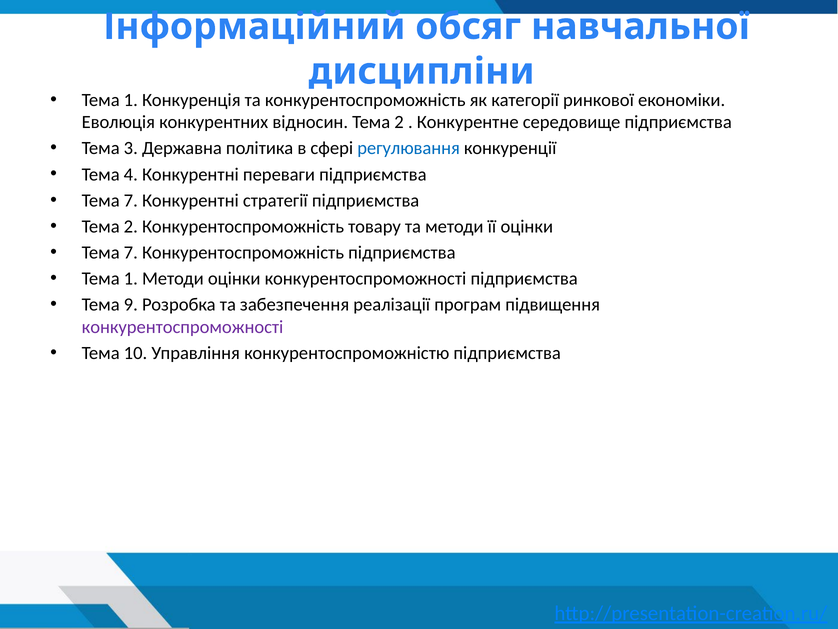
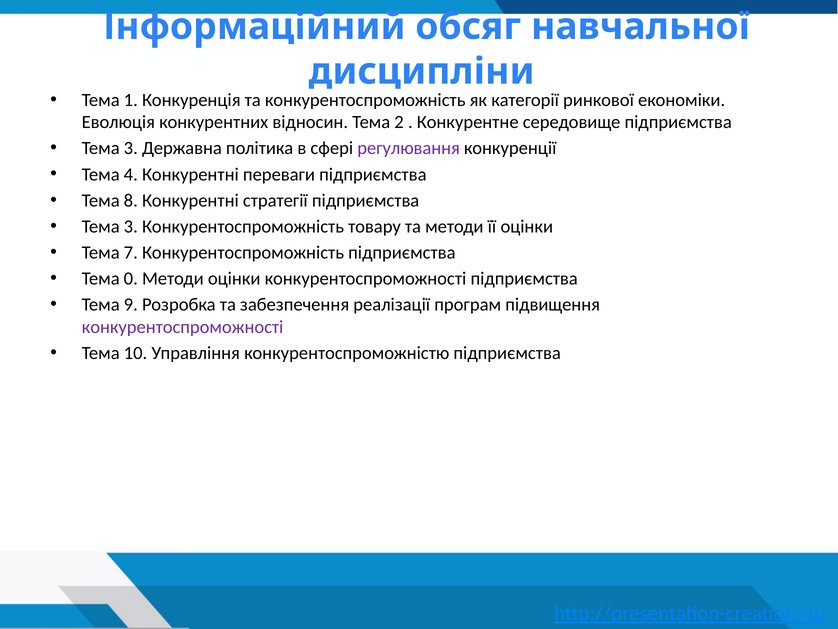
регулювання colour: blue -> purple (409, 148)
7: 7 -> 8 (131, 200)
2: 2 -> 3 (131, 226)
1: 1 -> 0 (131, 278)
